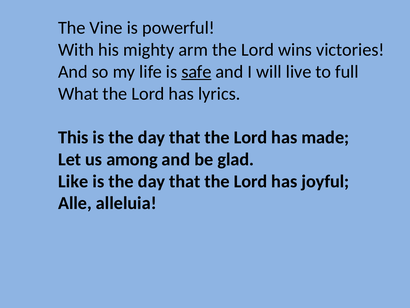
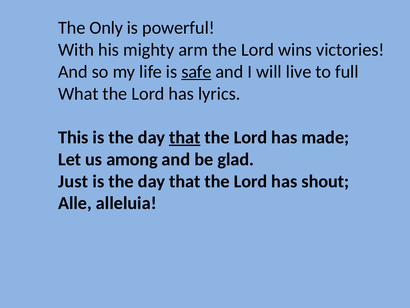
Vine: Vine -> Only (106, 28)
that underline: none -> present (185, 137)
Like: Like -> Just (73, 181)
joyful: joyful -> shout (325, 181)
